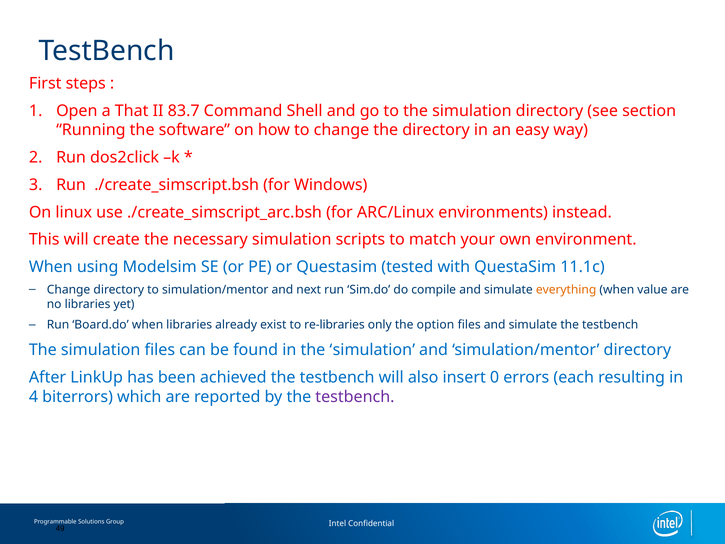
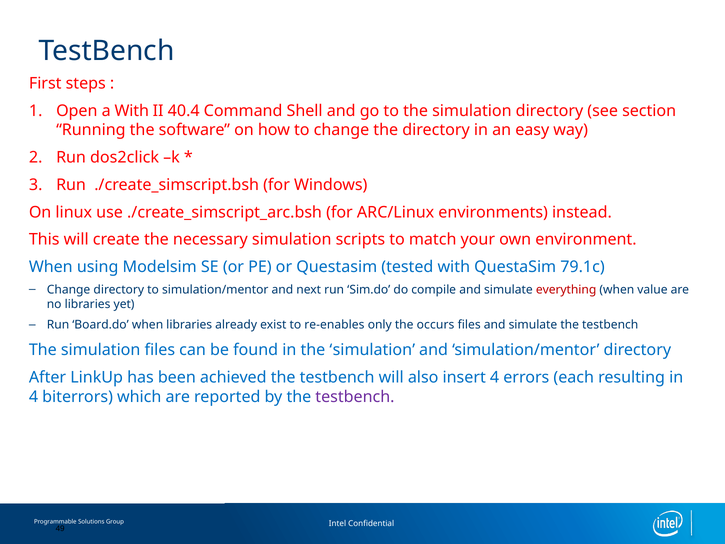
a That: That -> With (132, 111)
83.7: 83.7 -> 40.4 (184, 111)
11.1c: 11.1c -> 79.1c (582, 267)
everything colour: orange -> red (566, 290)
re-libraries: re-libraries -> re-enables (334, 325)
option: option -> occurs (436, 325)
insert 0: 0 -> 4 (495, 377)
